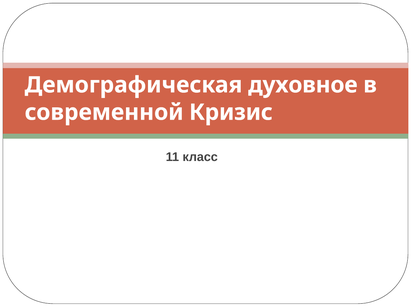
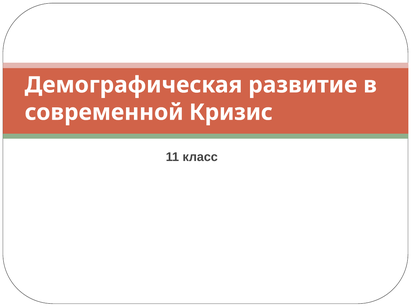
духовное: духовное -> развитие (303, 85)
